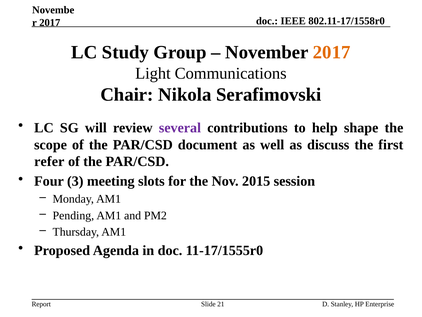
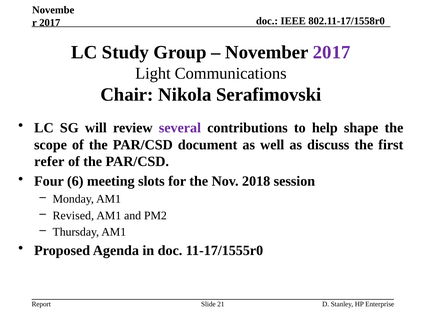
2017 colour: orange -> purple (332, 52)
3: 3 -> 6 (75, 181)
2015: 2015 -> 2018 (256, 181)
Pending: Pending -> Revised (73, 215)
